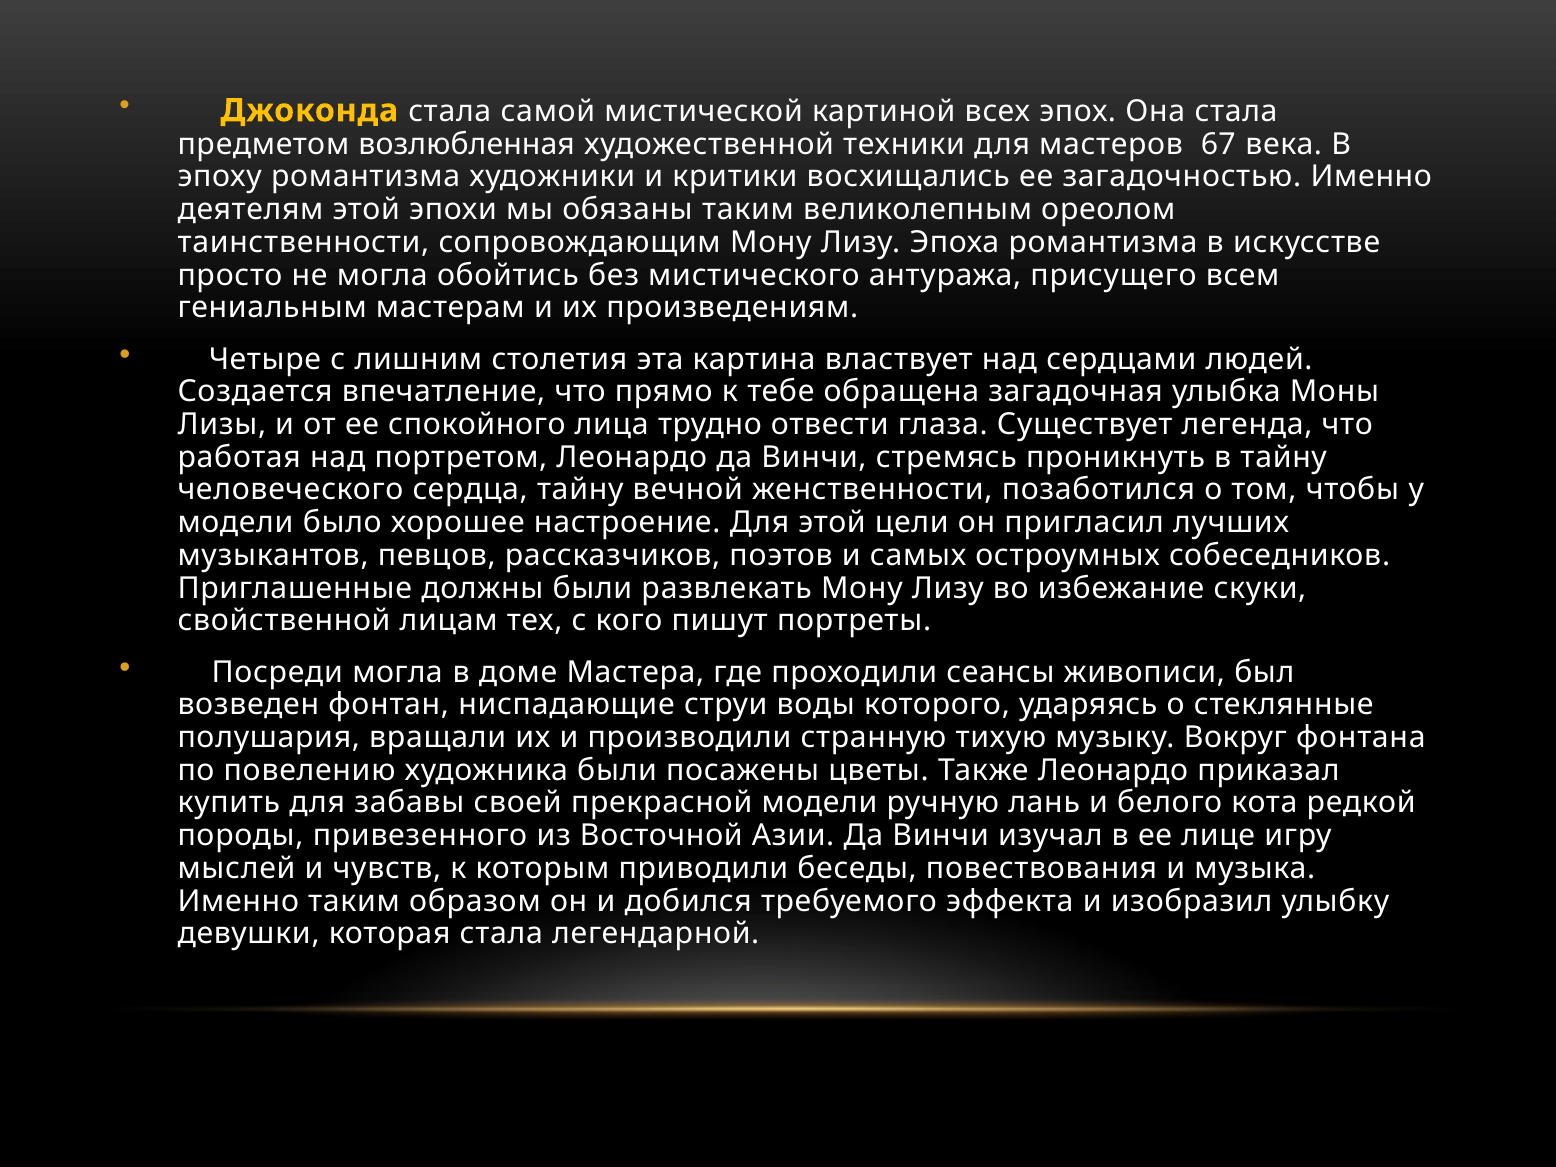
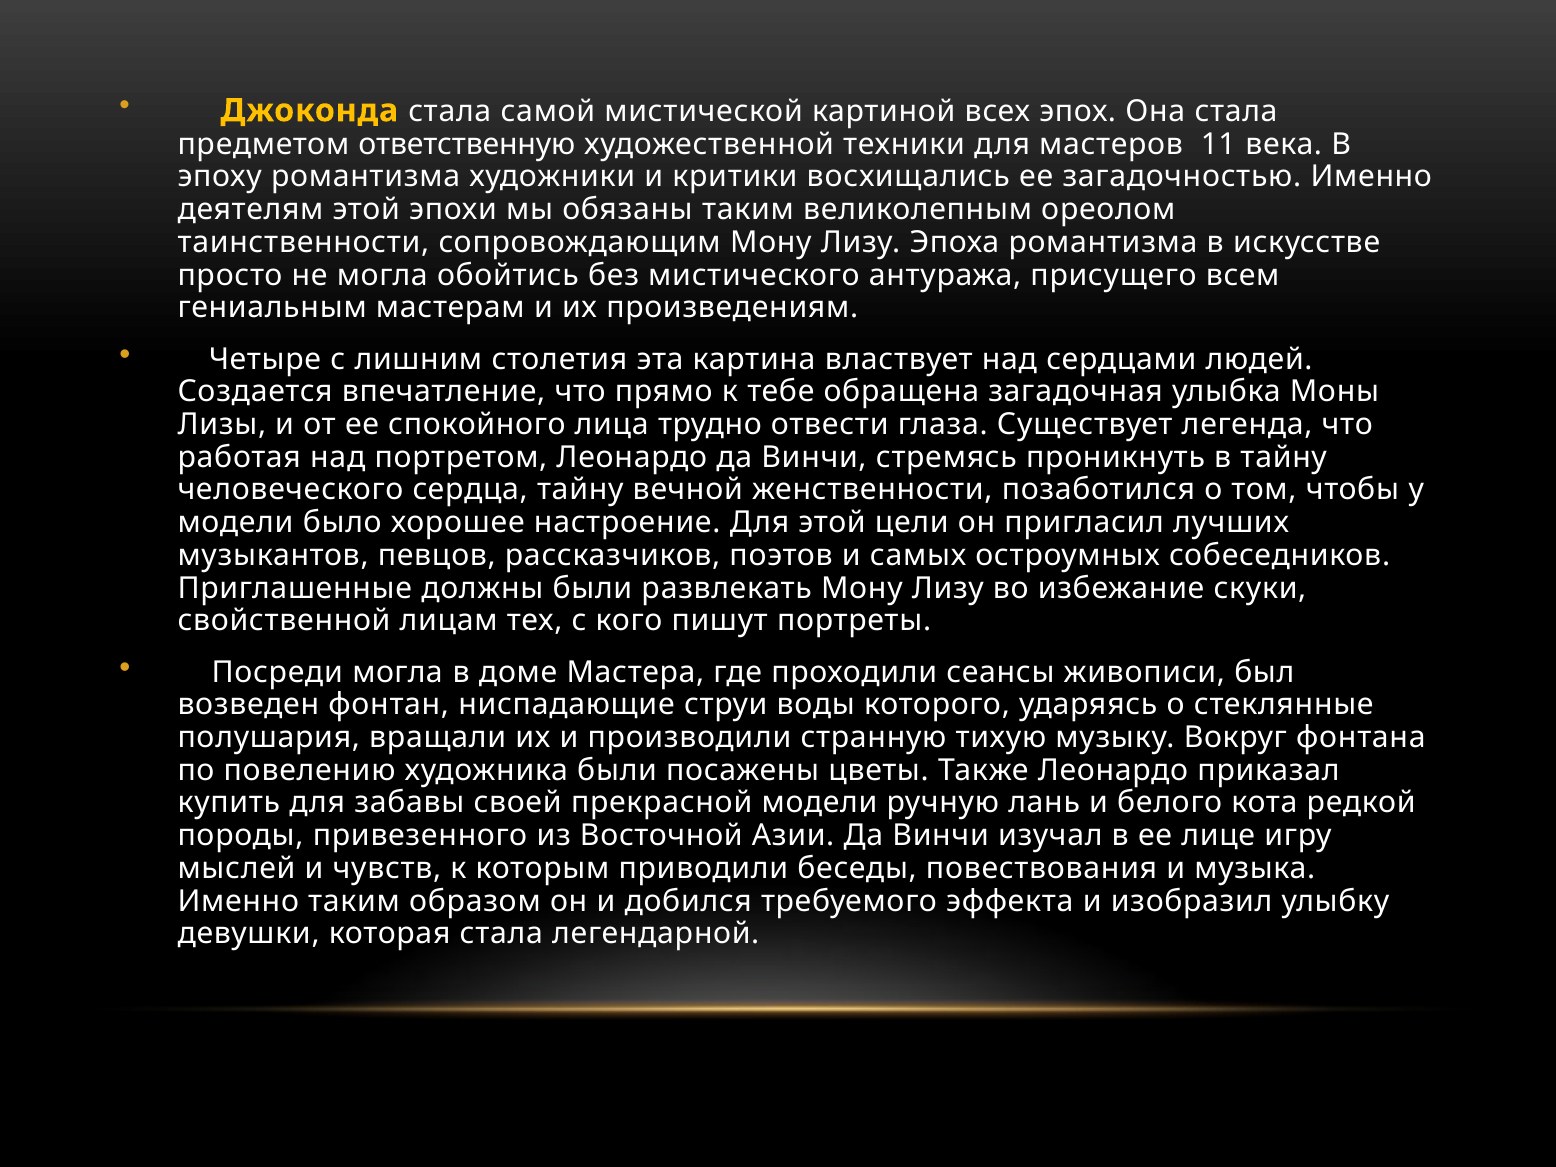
возлюбленная: возлюбленная -> ответственную (467, 144)
67: 67 -> 11 (1218, 144)
